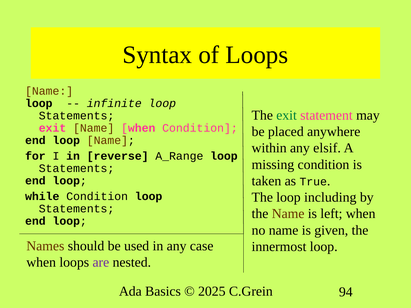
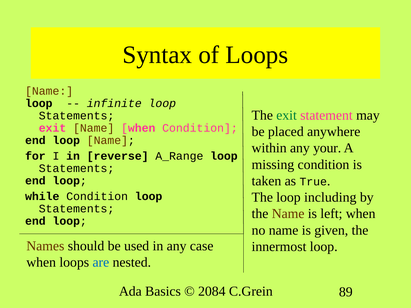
elsif: elsif -> your (327, 148)
are colour: purple -> blue (101, 263)
2025: 2025 -> 2084 (212, 292)
94: 94 -> 89 (346, 292)
